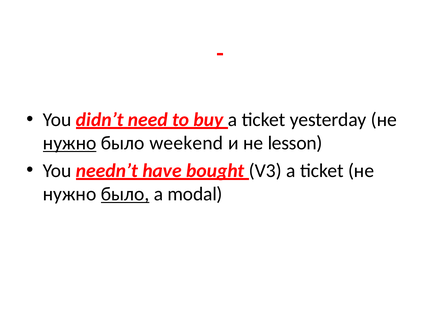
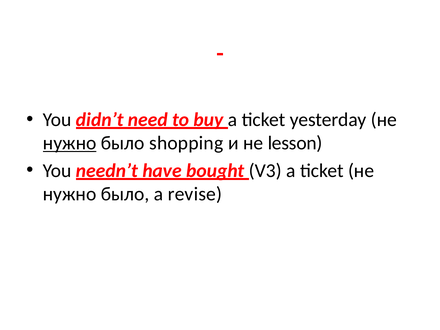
weekend: weekend -> shopping (186, 143)
было underline: present -> none (125, 194)
modal: modal -> revise (195, 194)
